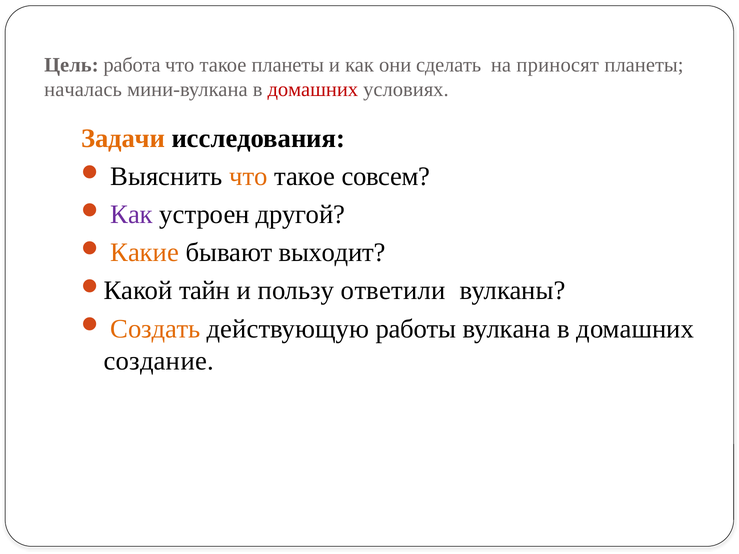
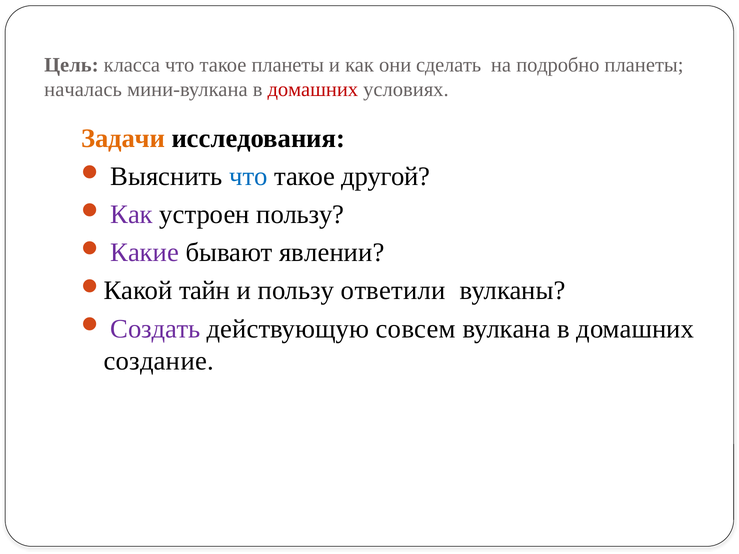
работа: работа -> класса (132, 65)
приносят: приносят -> подробно (558, 65)
что colour: orange -> blue (248, 177)
совсем: совсем -> другой (386, 177)
устроен другой: другой -> пользу (300, 215)
Какие colour: orange -> purple (145, 253)
выходит: выходит -> явлении (332, 253)
Создать colour: orange -> purple (155, 329)
работы: работы -> совсем (416, 329)
